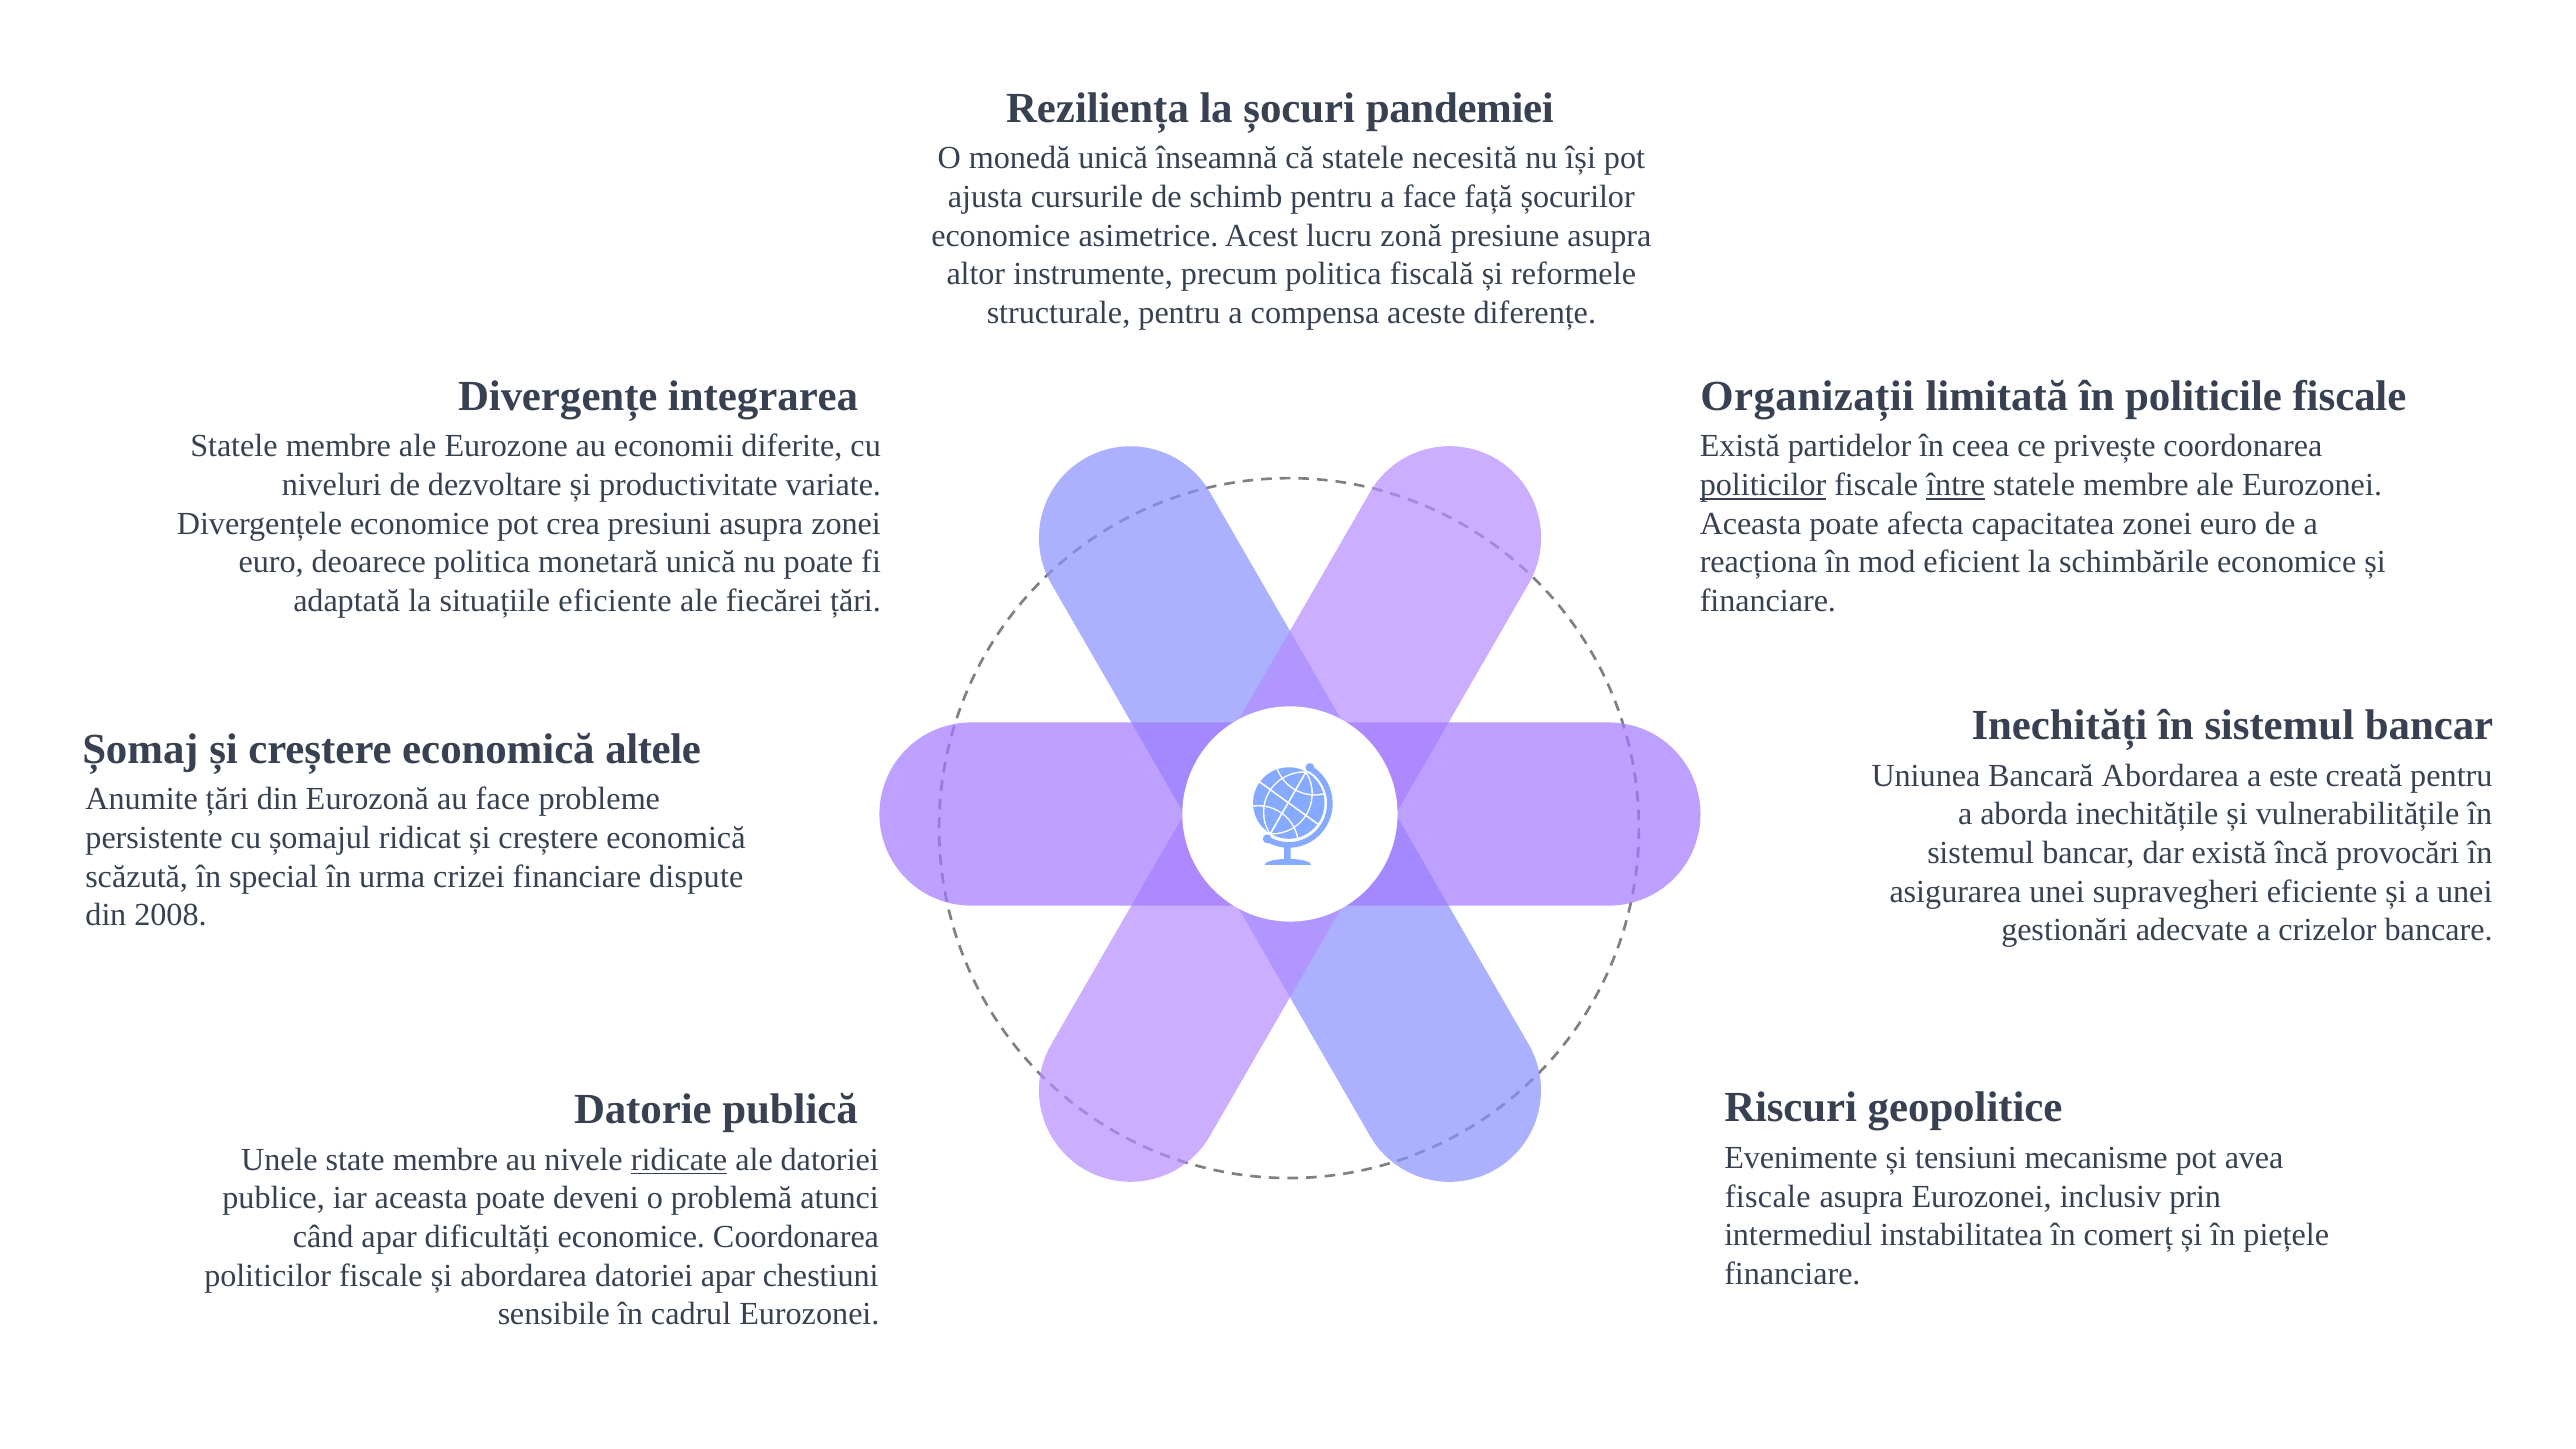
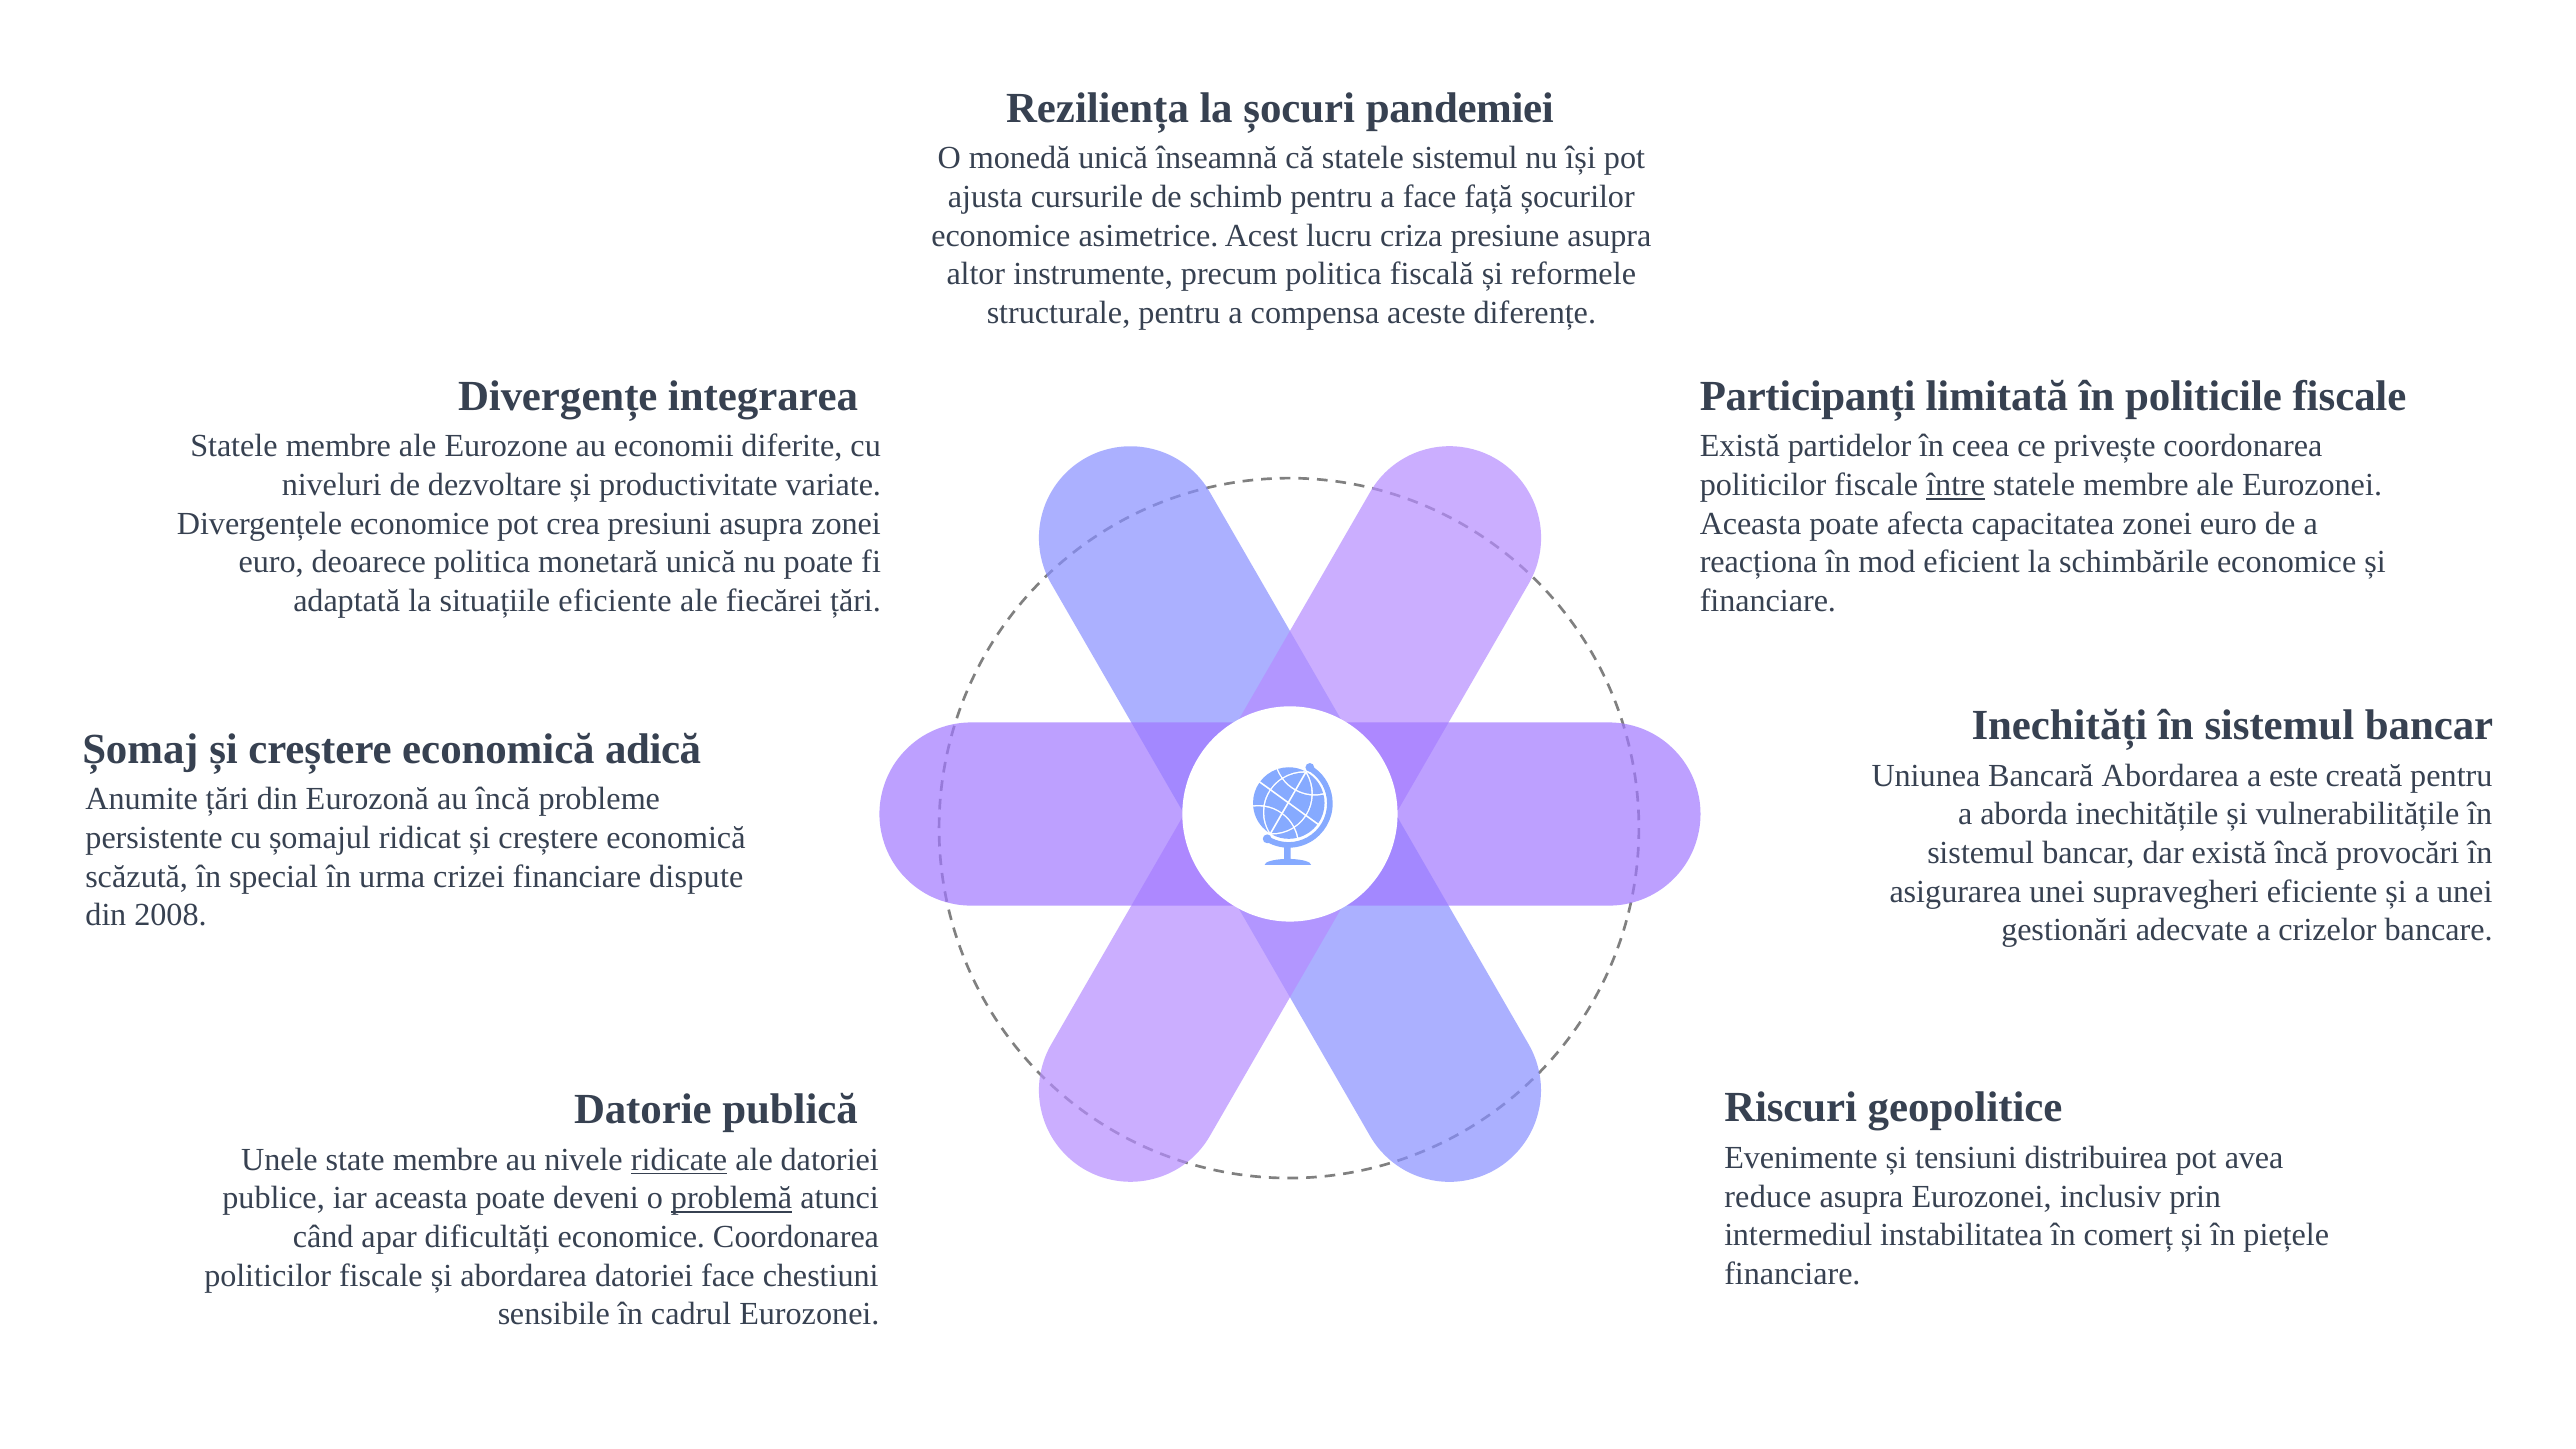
statele necesită: necesită -> sistemul (1465, 158)
zonă: zonă -> criza (1411, 235)
Organizații: Organizații -> Participanți (1808, 396)
politicilor underline: present -> none (1763, 485)
altele: altele -> adică (653, 749)
au face: face -> încă (503, 799)
mecanisme: mecanisme -> distribuirea (2096, 1158)
fiscale: fiscale -> reduce (1768, 1197)
problemă underline: none -> present (732, 1198)
datoriei apar: apar -> face (728, 1276)
